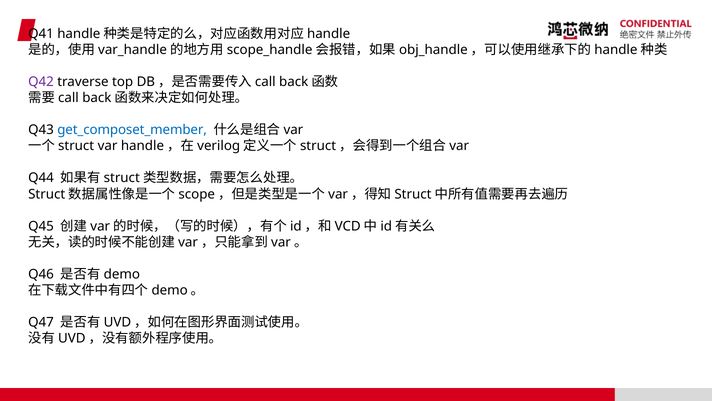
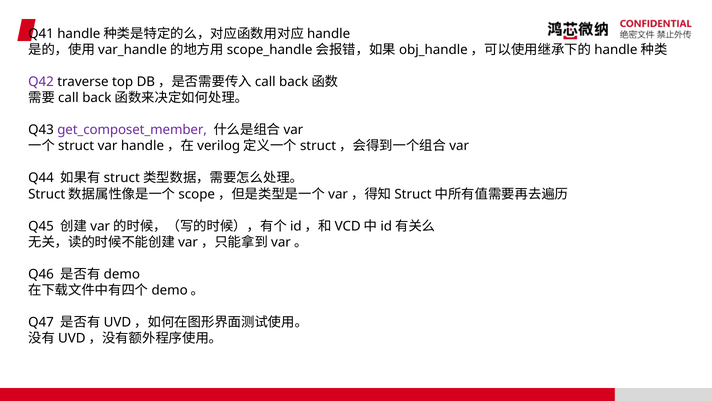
get_composet_member colour: blue -> purple (132, 130)
